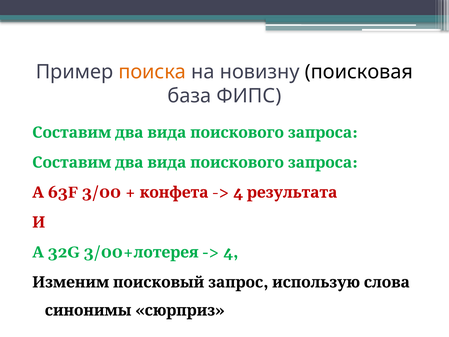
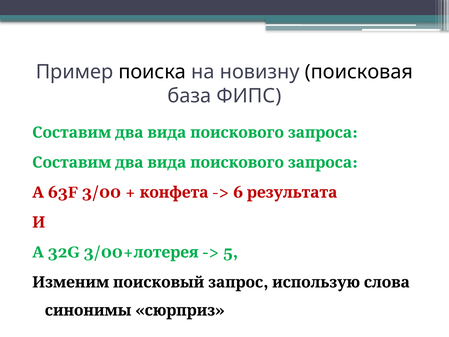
поиска colour: orange -> black (152, 72)
4: 4 -> 6 (238, 192)
4: 4 -> 5 (231, 252)
